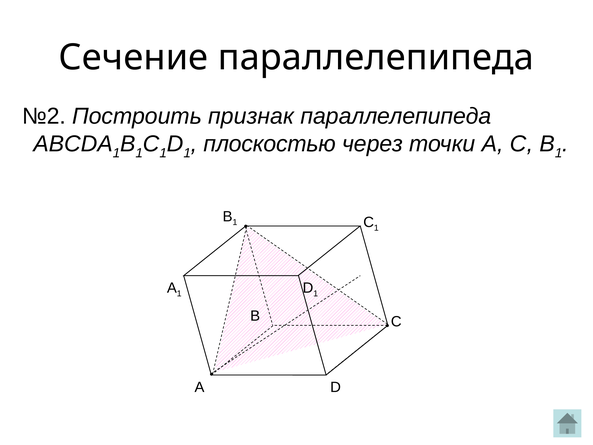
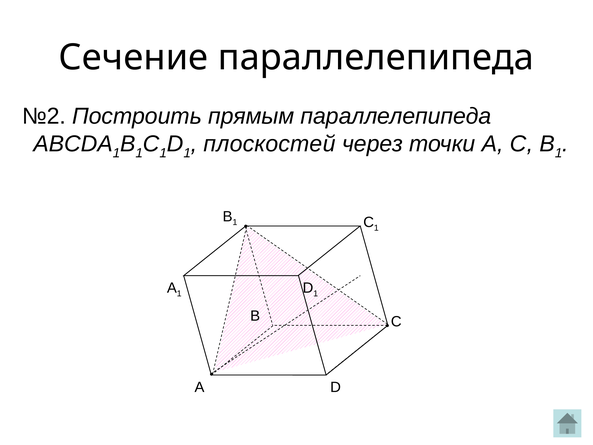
признак: признак -> прямым (251, 116)
плоскостью: плоскостью -> плоскостей (270, 144)
